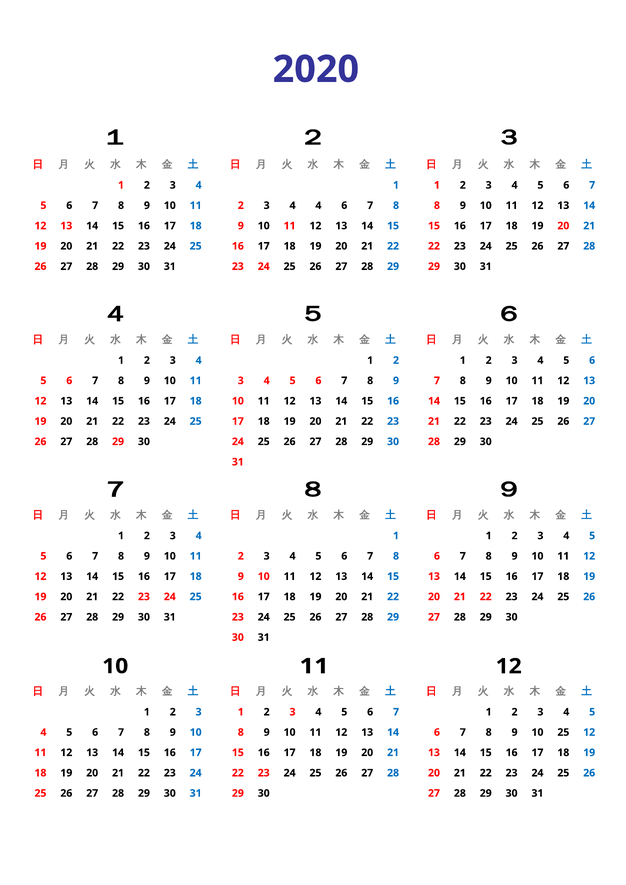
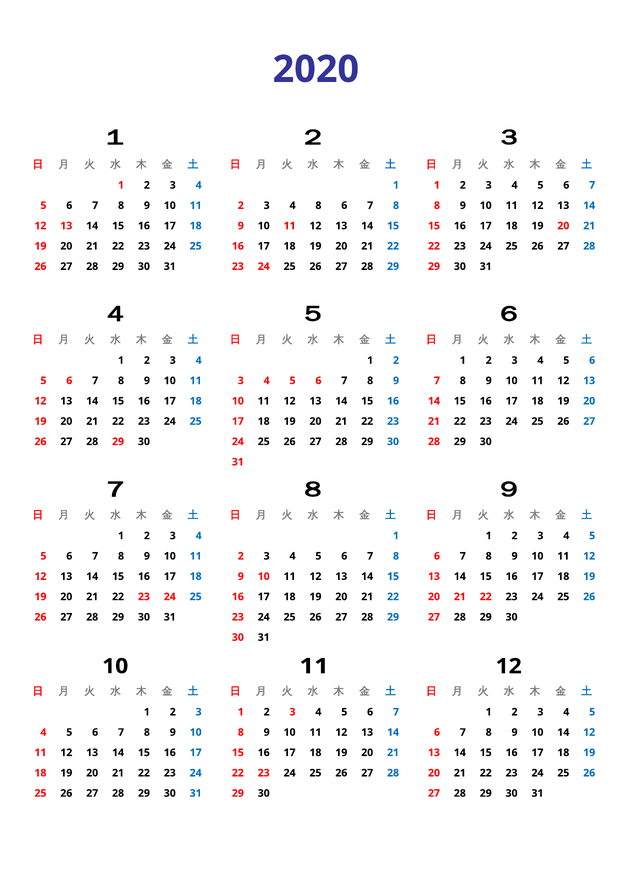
4 4: 4 -> 8 (318, 206)
10 25: 25 -> 14 (563, 733)
